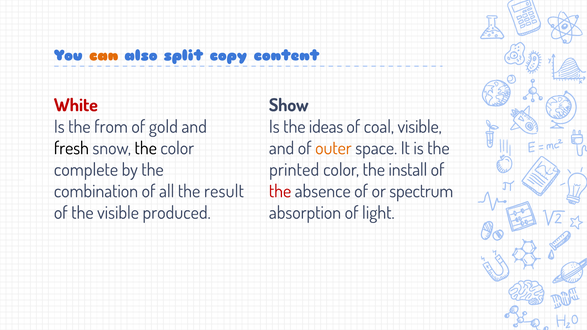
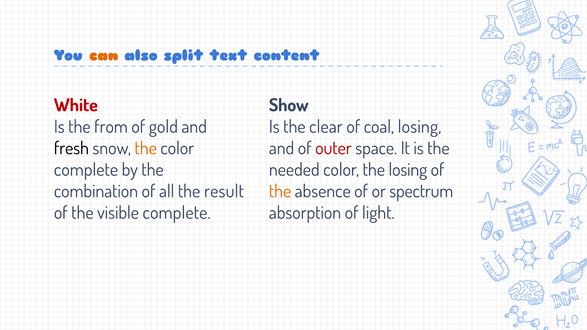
copy: copy -> text (228, 56)
ideas: ideas -> clear (326, 127)
coal visible: visible -> losing (419, 127)
the colour: black -> orange (146, 148)
outer colour: orange -> red (333, 148)
printed: printed -> needed (294, 170)
the install: install -> losing (408, 170)
the colour: red -> orange (280, 191)
visible produced: produced -> complete (177, 213)
